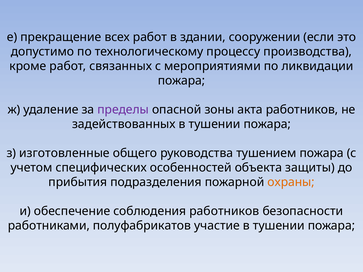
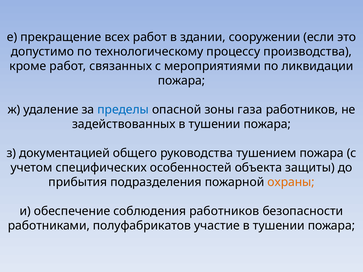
пределы colour: purple -> blue (123, 110)
акта: акта -> газа (250, 110)
изготовленные: изготовленные -> документацией (64, 153)
